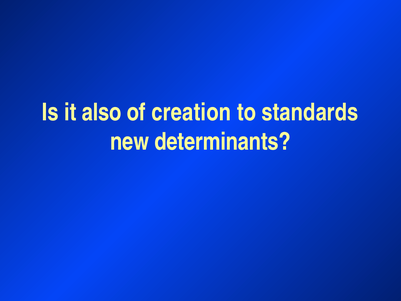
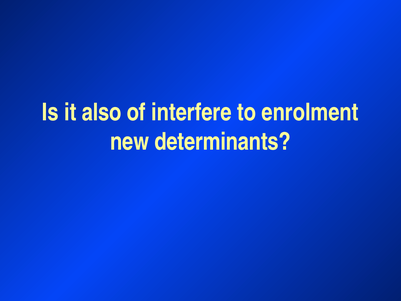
creation: creation -> interfere (191, 112)
standards: standards -> enrolment (310, 112)
